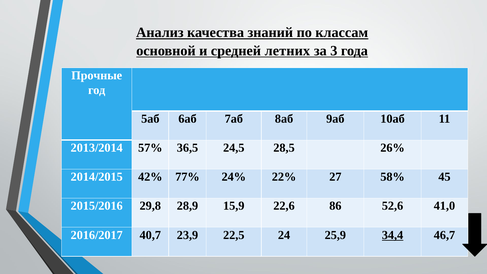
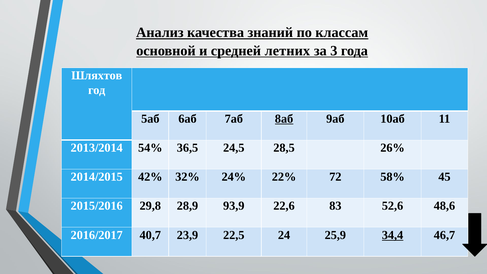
Прочные: Прочные -> Шляхтов (97, 76)
8аб underline: none -> present (284, 119)
57%: 57% -> 54% (150, 148)
77%: 77% -> 32% (187, 177)
27: 27 -> 72 (335, 177)
15,9: 15,9 -> 93,9 (234, 206)
86: 86 -> 83 (335, 206)
41,0: 41,0 -> 48,6 (444, 206)
